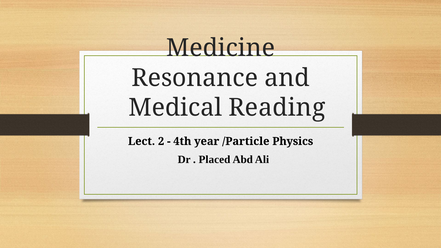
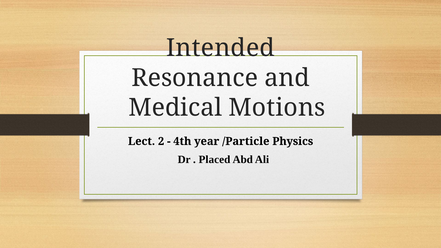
Medicine: Medicine -> Intended (221, 48)
Reading: Reading -> Motions (277, 108)
